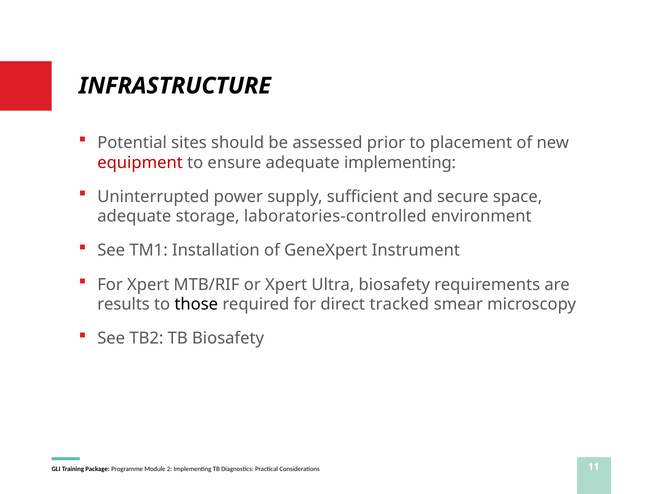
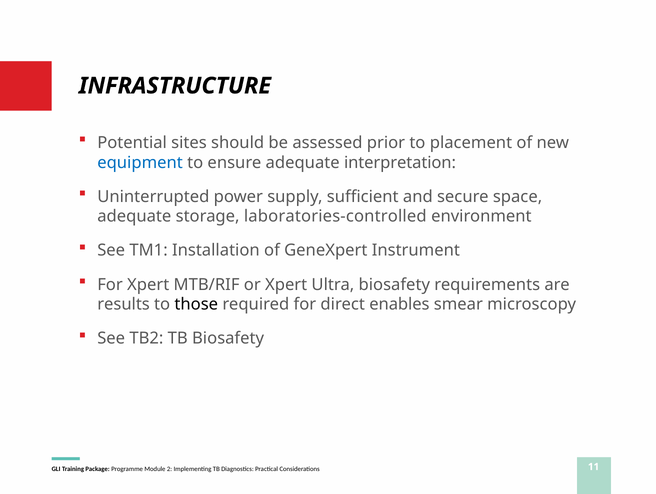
equipment colour: red -> blue (140, 162)
adequate implementing: implementing -> interpretation (400, 162)
tracked: tracked -> enables (399, 304)
